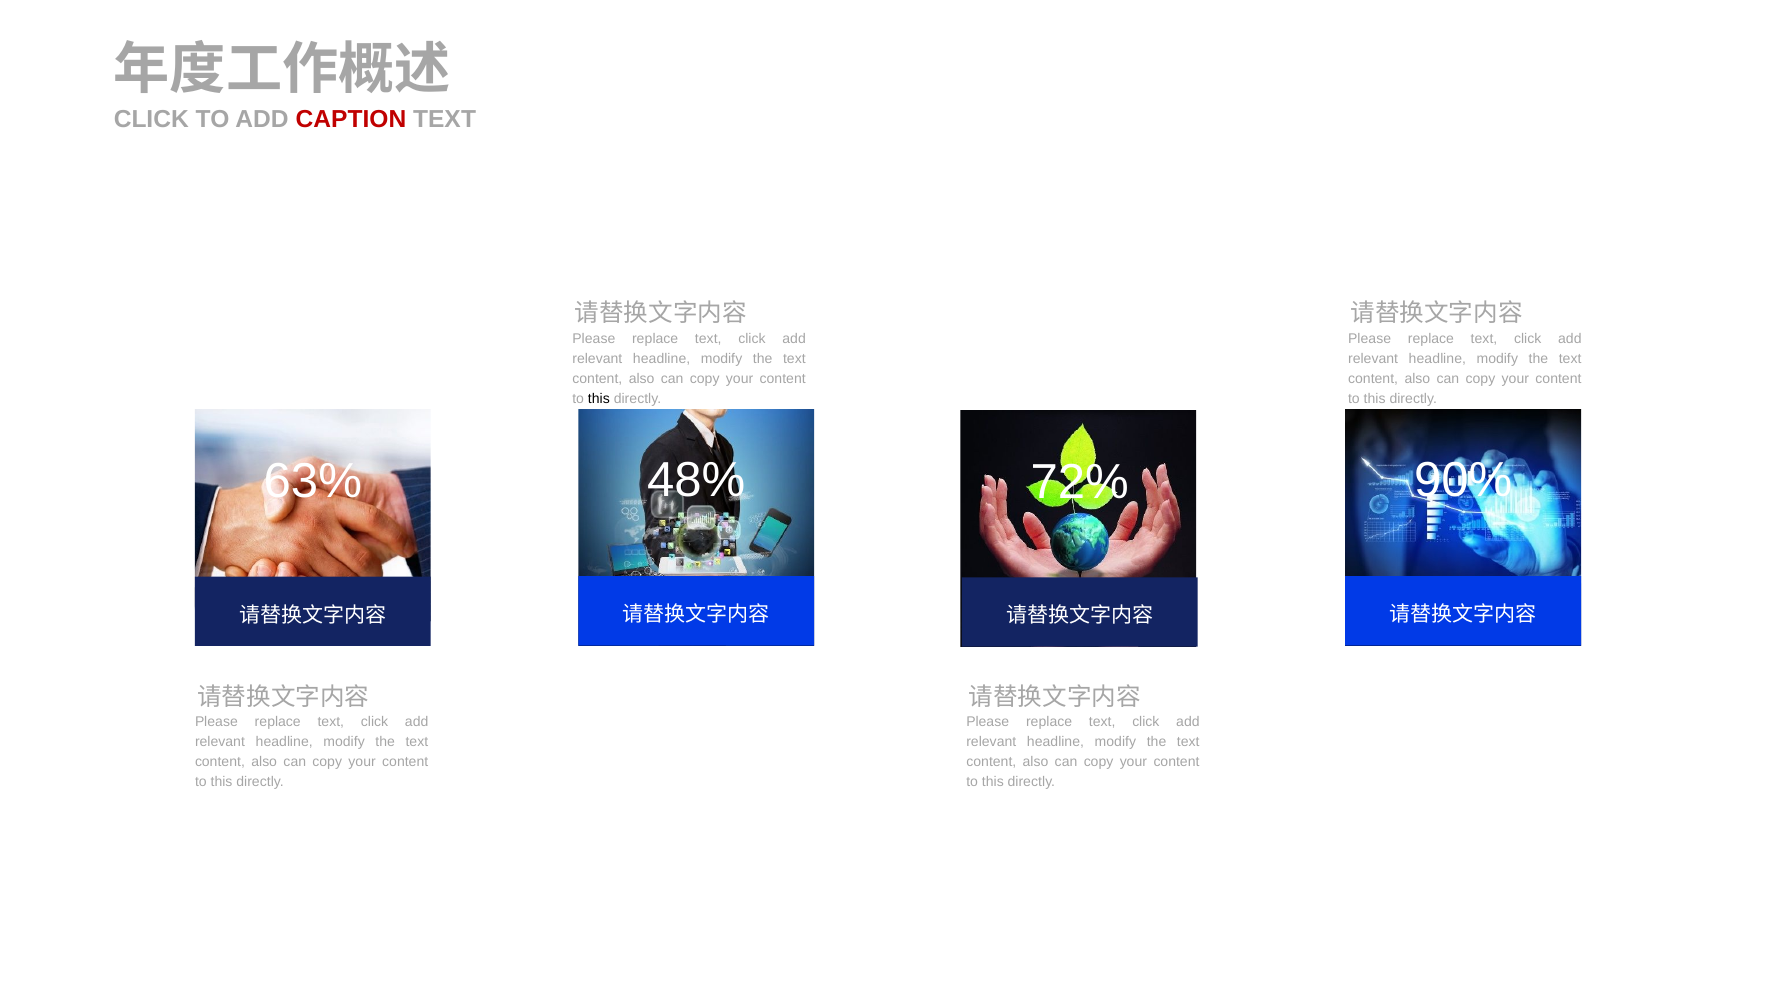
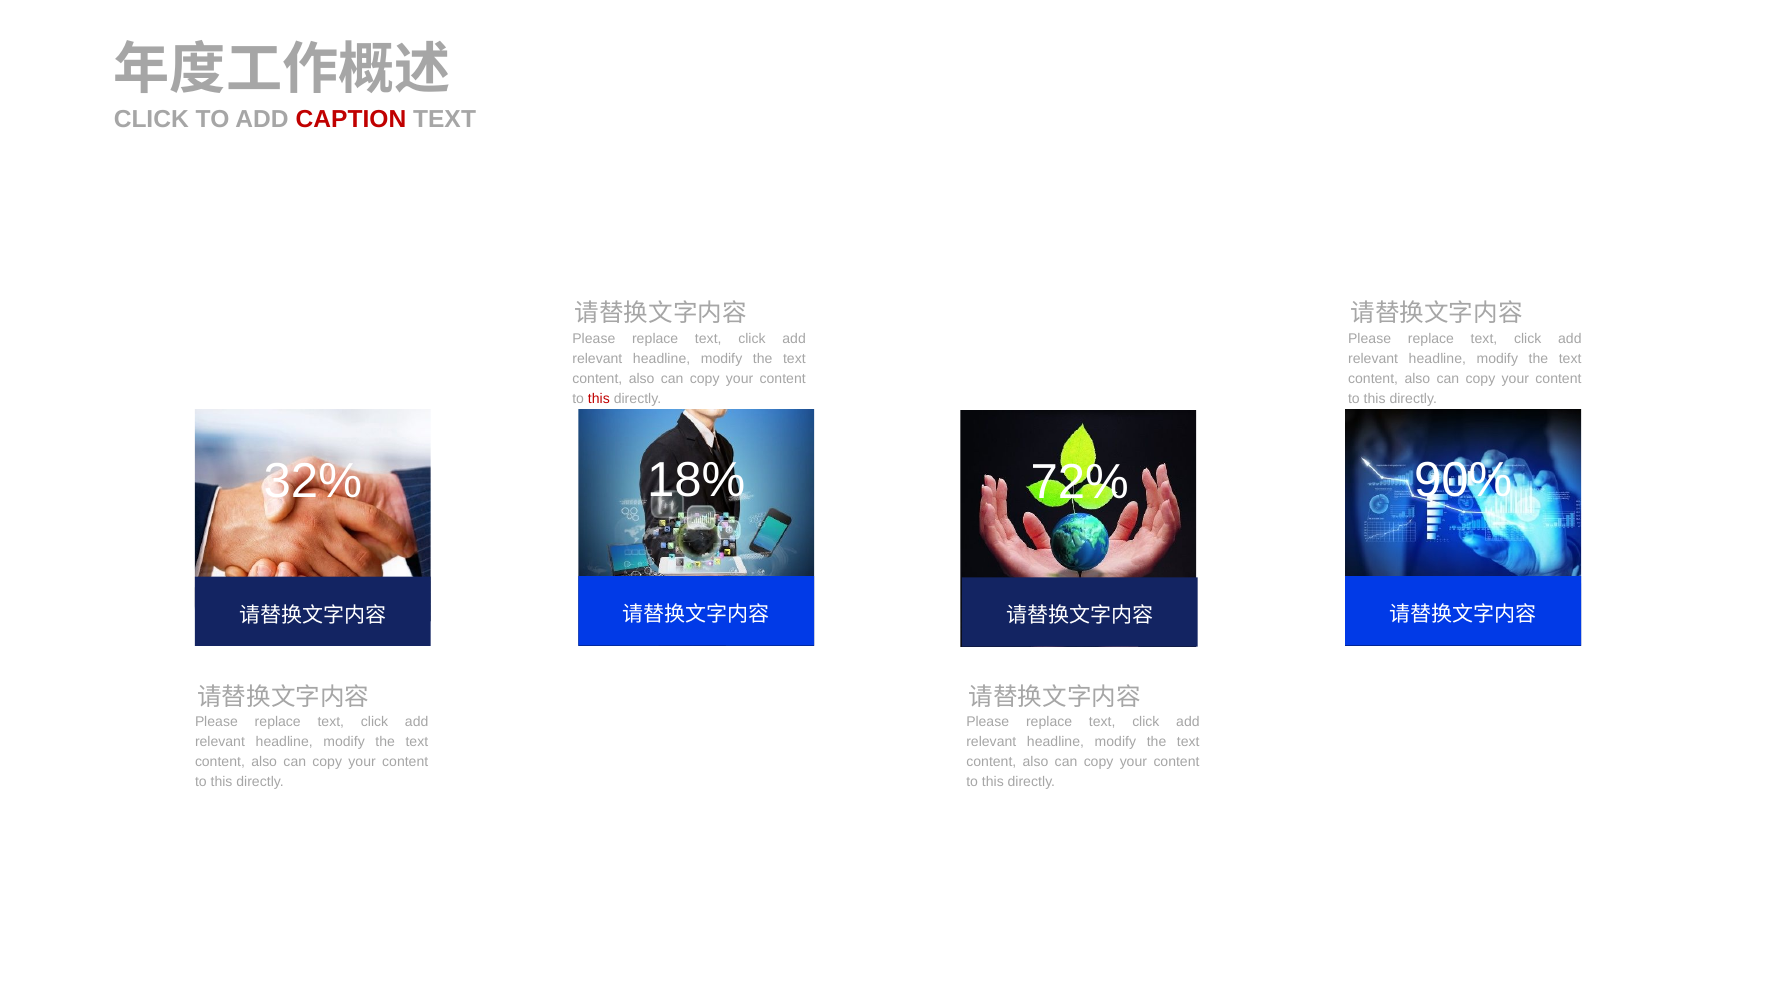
this colour: black -> red (599, 399)
48%: 48% -> 18% (696, 481)
63%: 63% -> 32% (313, 481)
